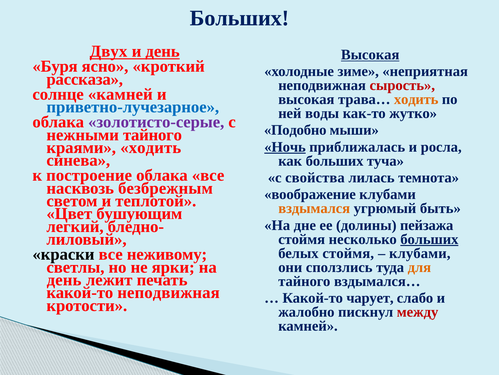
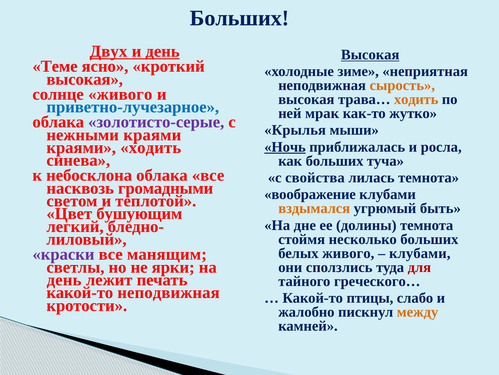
Буря: Буря -> Теме (55, 66)
рассказа: рассказа -> высокая (85, 79)
сырость colour: red -> orange (402, 85)
солнце камней: камней -> живого (120, 94)
воды: воды -> мрак (322, 113)
Подобно: Подобно -> Крылья (295, 130)
нежными тайного: тайного -> краями (152, 135)
построение: построение -> небосклона (89, 175)
безбрежным: безбрежным -> громадными (166, 188)
долины пейзажа: пейзажа -> темнота (427, 225)
больших underline: present -> none (429, 239)
белых стоймя: стоймя -> живого (348, 253)
краски colour: black -> purple (63, 254)
неживому: неживому -> манящим (167, 254)
для colour: orange -> red (419, 267)
вздымался…: вздымался… -> греческого… (377, 281)
чарует: чарует -> птицы (370, 297)
между colour: red -> orange (418, 311)
